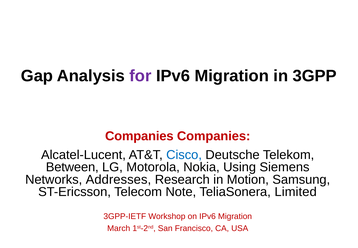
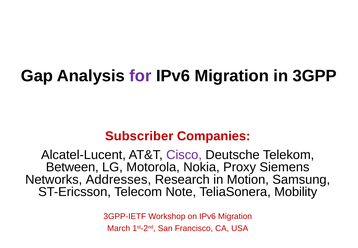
Companies: Companies -> Subscriber (139, 136)
Cisco colour: blue -> purple (184, 155)
Using: Using -> Proxy (240, 167)
Limited: Limited -> Mobility (296, 192)
